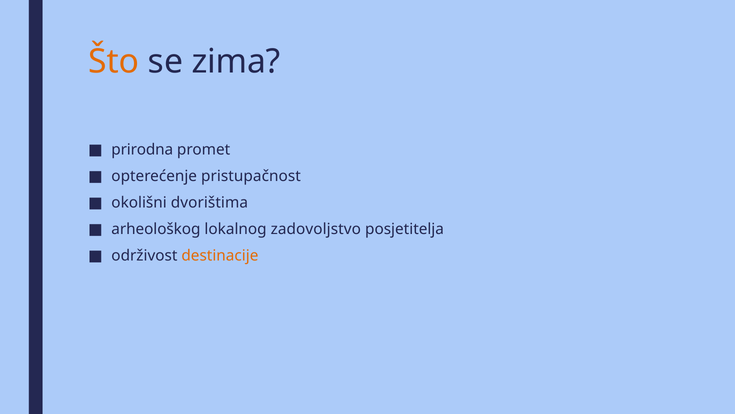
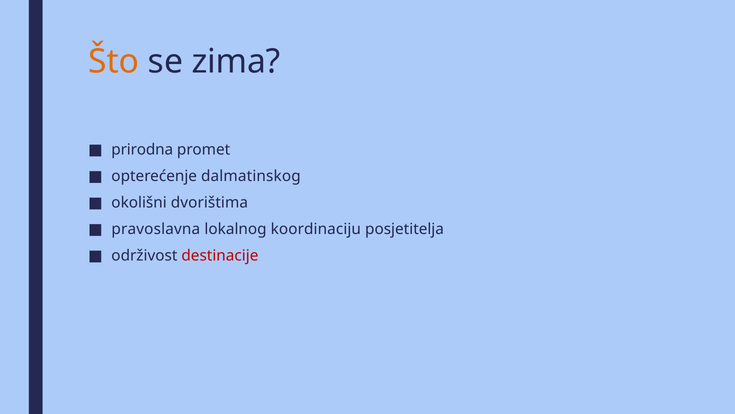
pristupačnost: pristupačnost -> dalmatinskog (251, 176)
arheološkog: arheološkog -> pravoslavna (156, 229)
zadovoljstvo: zadovoljstvo -> koordinaciju (316, 229)
destinacije colour: orange -> red (220, 255)
